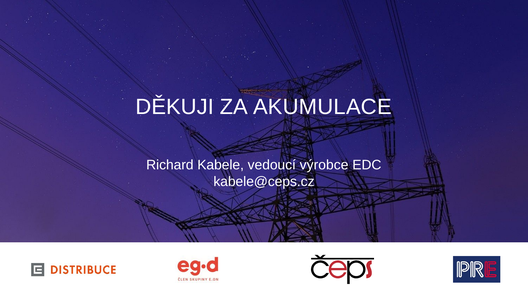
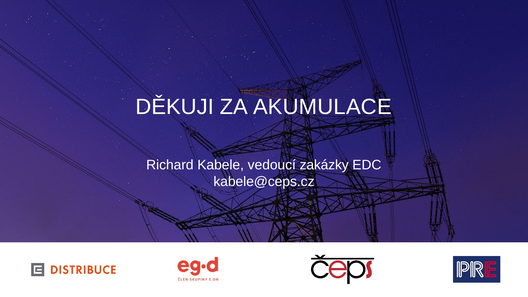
výrobce: výrobce -> zakázky (324, 165)
